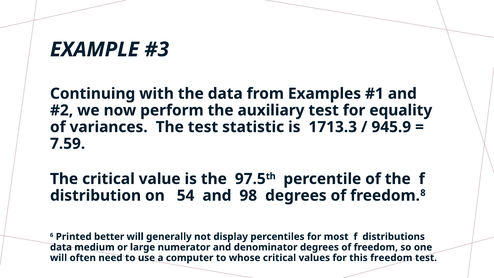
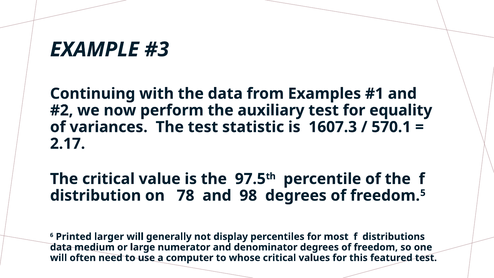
1713.3: 1713.3 -> 1607.3 (333, 127)
945.9: 945.9 -> 570.1 (391, 127)
7.59: 7.59 -> 2.17 (68, 144)
54: 54 -> 78 (186, 196)
8: 8 -> 5 (423, 193)
better: better -> larger (109, 237)
this freedom: freedom -> featured (391, 258)
